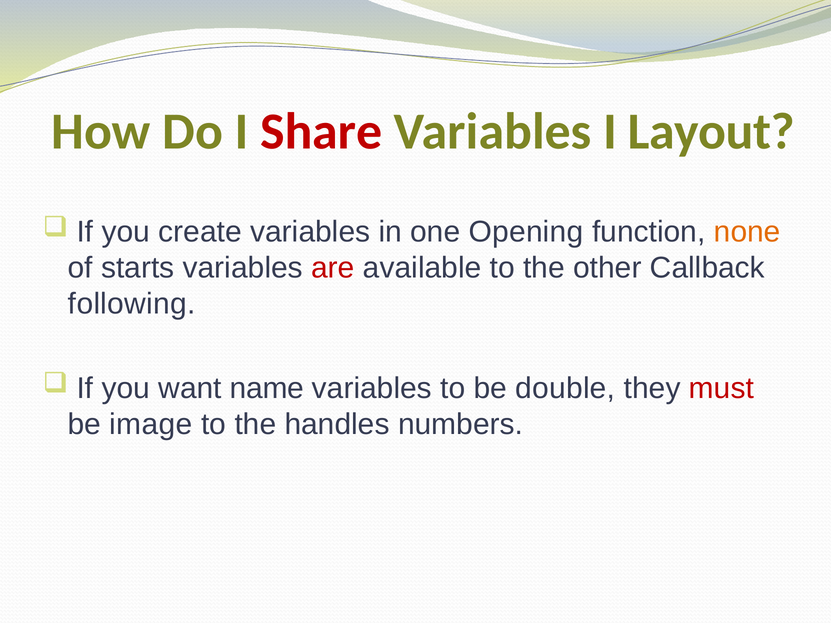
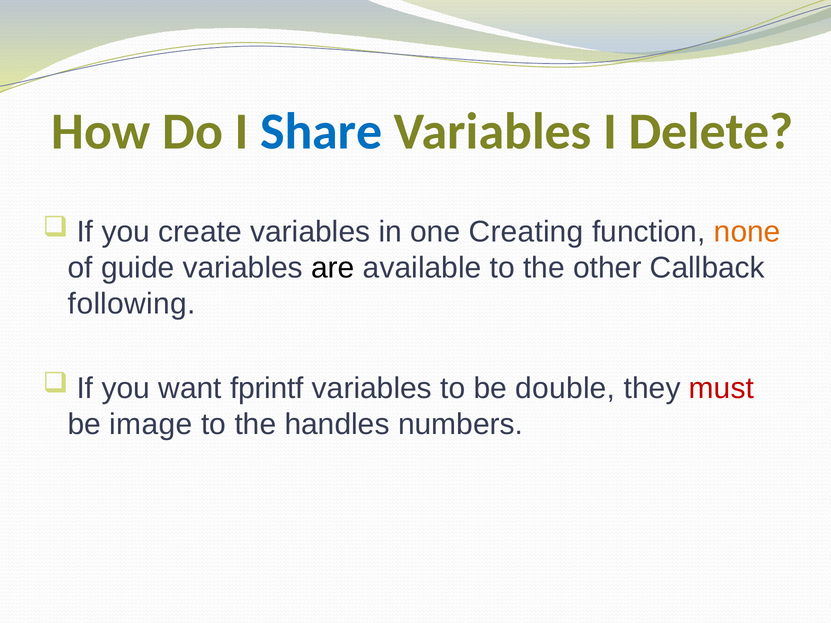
Share colour: red -> blue (321, 132)
Layout: Layout -> Delete (711, 132)
Opening: Opening -> Creating (526, 232)
starts: starts -> guide (138, 268)
are colour: red -> black (333, 268)
name: name -> fprintf (267, 388)
